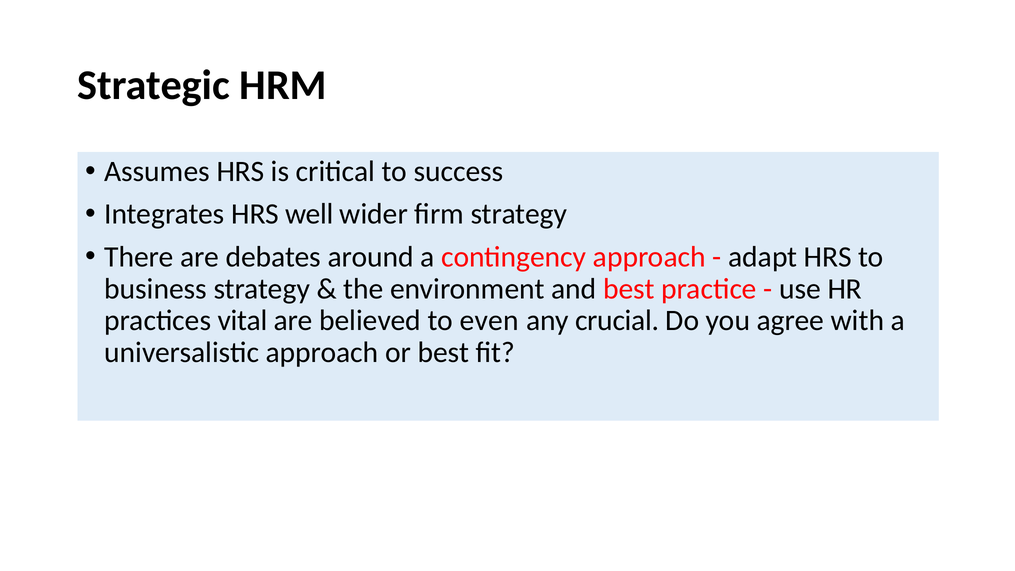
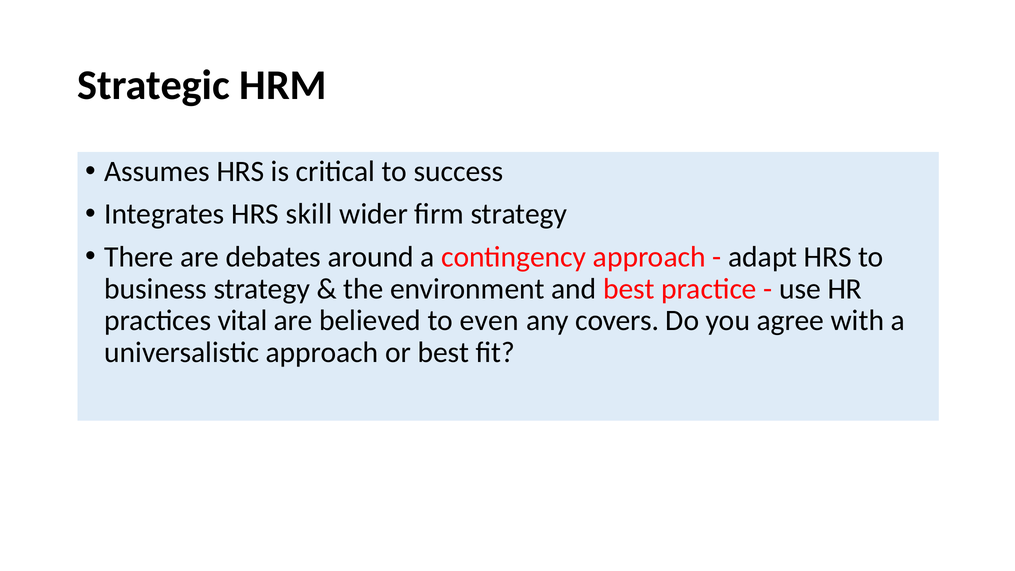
well: well -> skill (309, 214)
crucial: crucial -> covers (617, 321)
